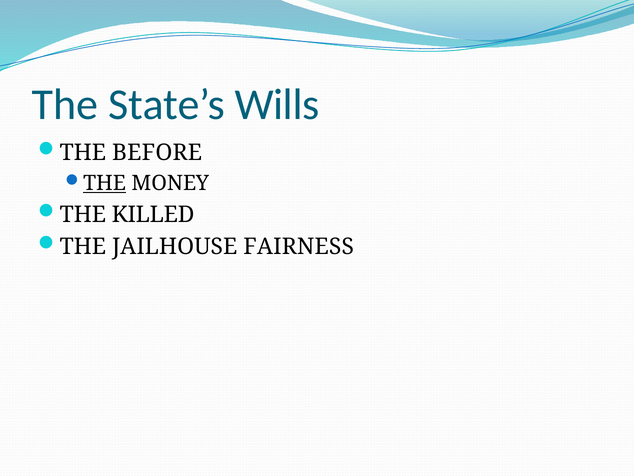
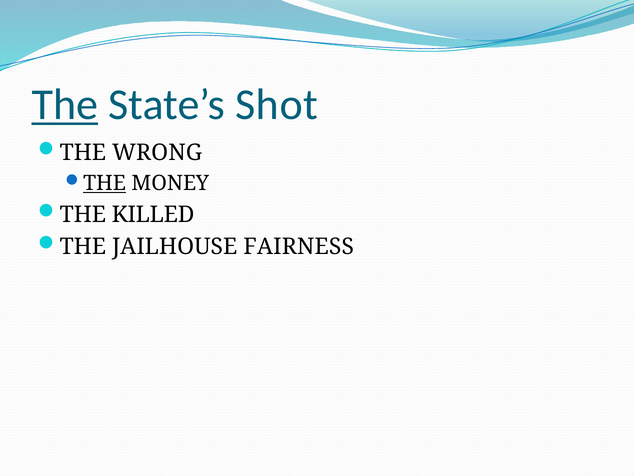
The underline: none -> present (65, 105)
Wills: Wills -> Shot (277, 105)
BEFORE: BEFORE -> WRONG (157, 153)
